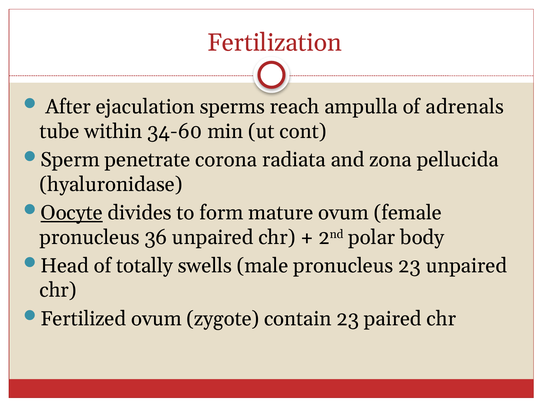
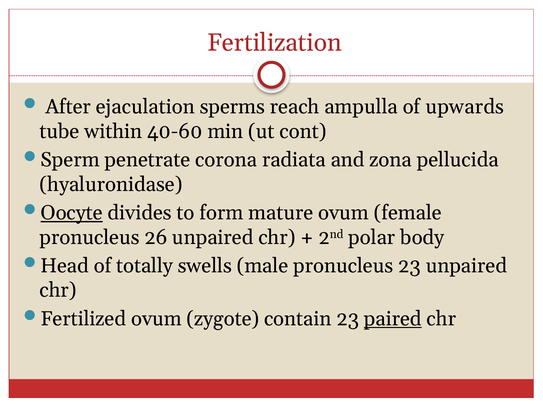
adrenals: adrenals -> upwards (465, 107)
34-60: 34-60 -> 40-60 (175, 131)
36: 36 -> 26 (156, 237)
paired underline: none -> present (393, 319)
